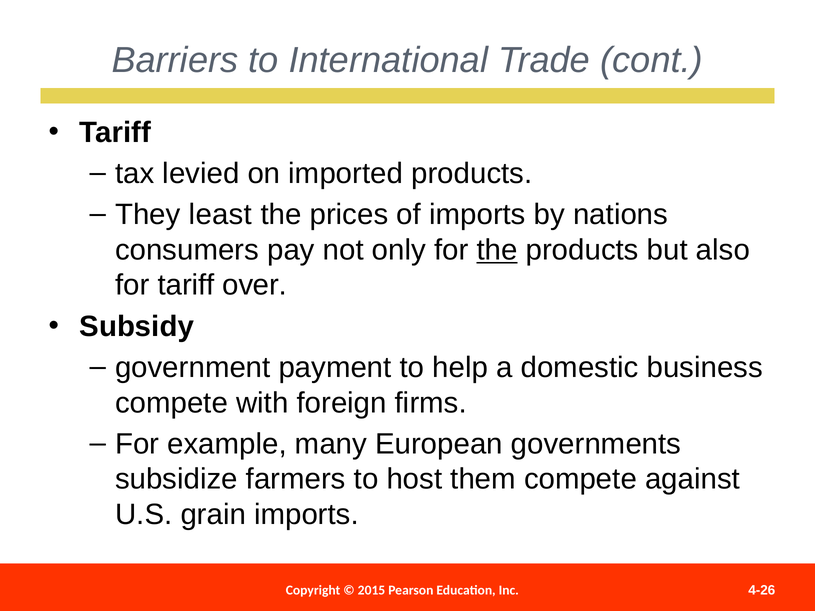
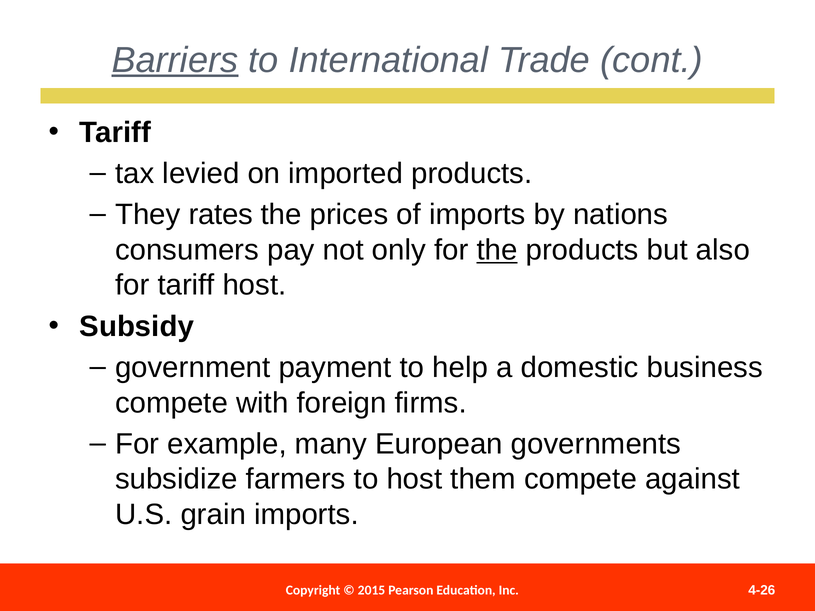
Barriers underline: none -> present (175, 60)
least: least -> rates (221, 215)
tariff over: over -> host (254, 285)
